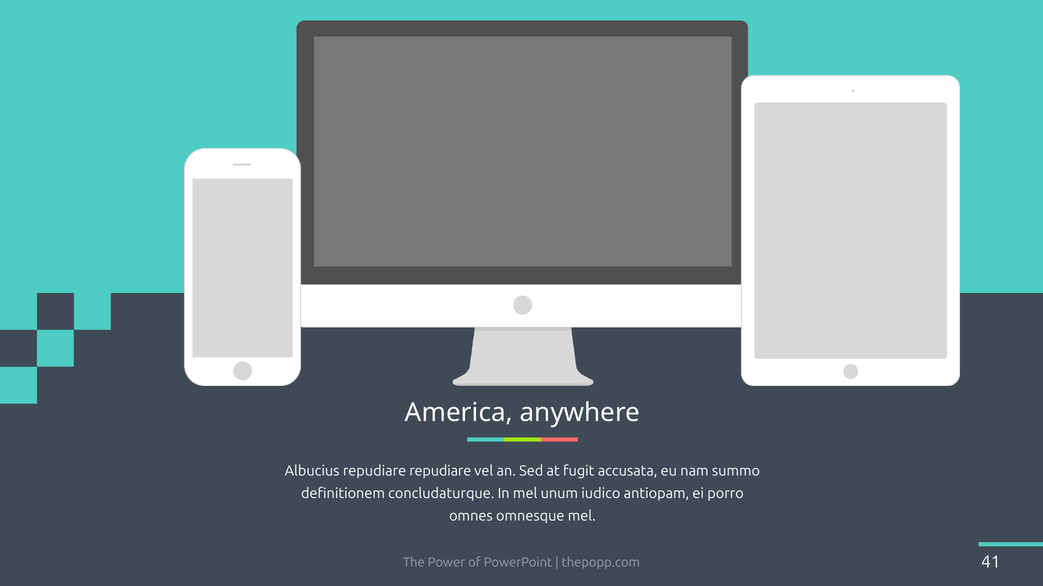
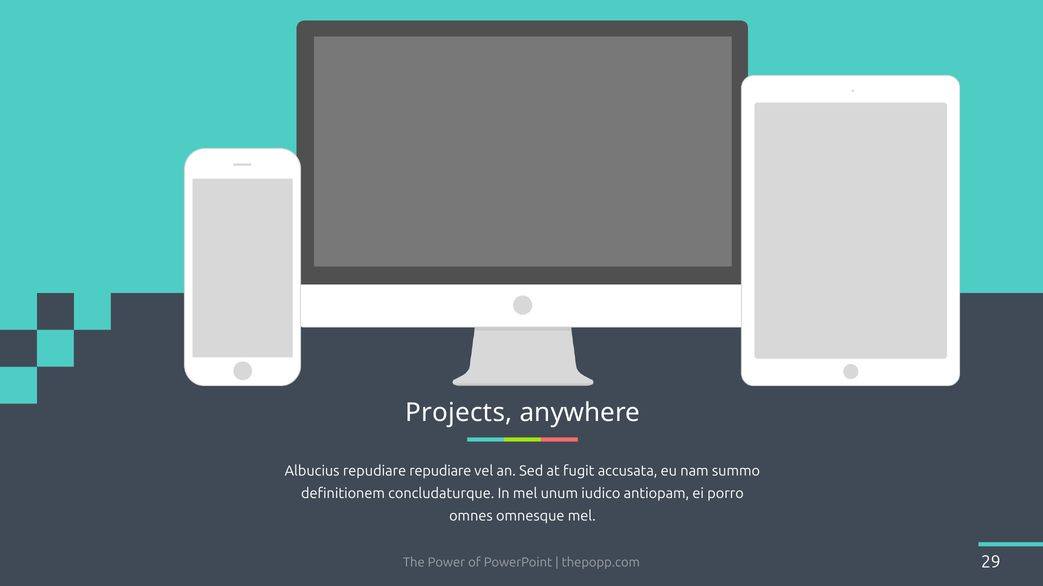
America: America -> Projects (459, 413)
41: 41 -> 29 (991, 563)
